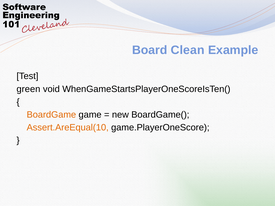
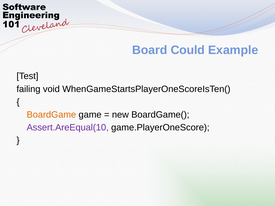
Clean: Clean -> Could (188, 50)
green: green -> failing (28, 89)
Assert.AreEqual(10 colour: orange -> purple (68, 128)
